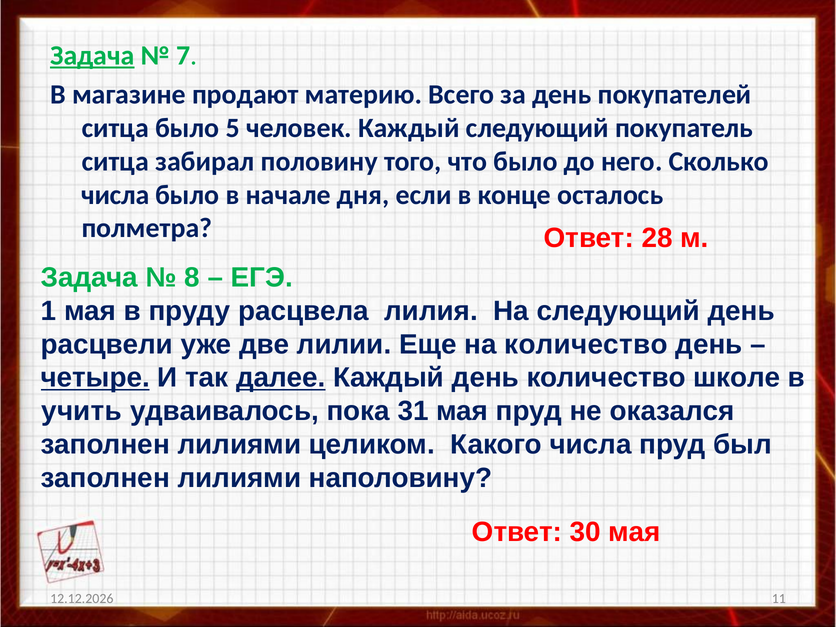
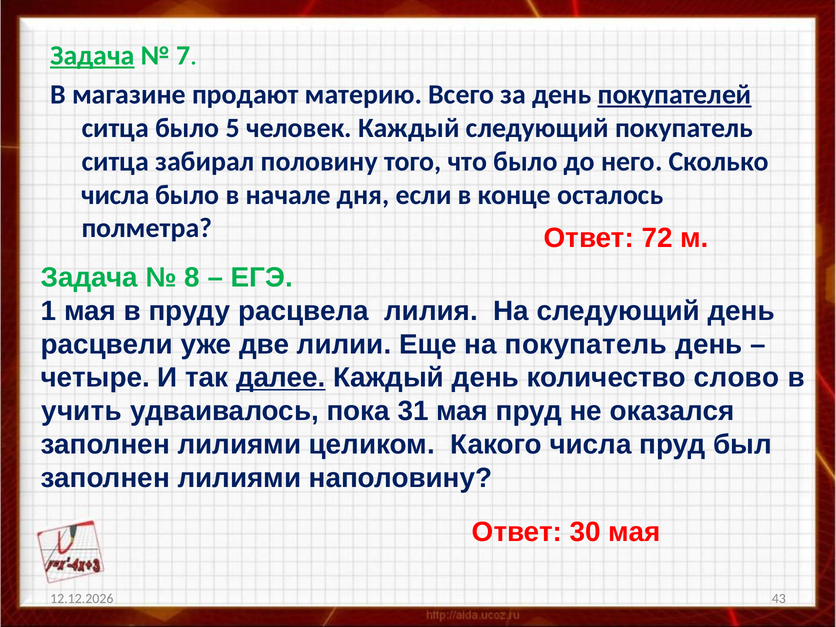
покупателей underline: none -> present (675, 95)
28: 28 -> 72 (657, 238)
на количество: количество -> покупатель (586, 344)
четыре underline: present -> none (95, 378)
школе: школе -> слово (737, 378)
11: 11 -> 43 (779, 599)
